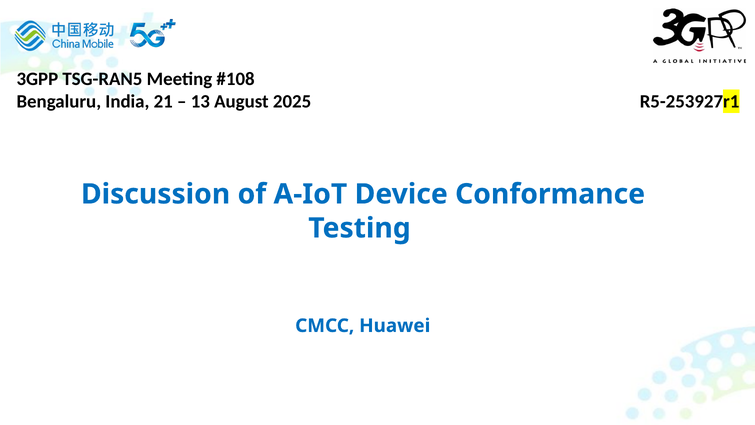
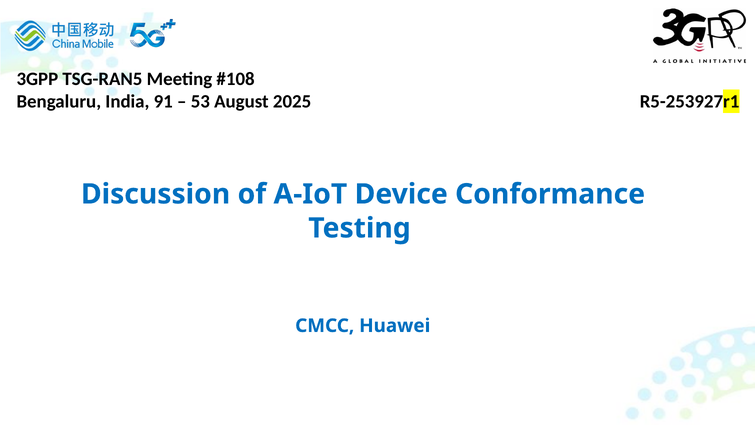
21: 21 -> 91 (163, 101)
13: 13 -> 53 (200, 101)
